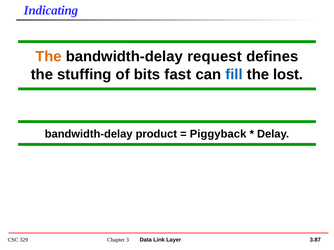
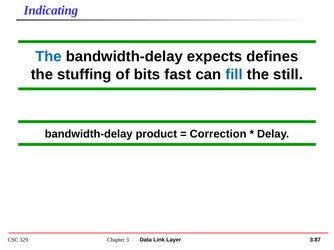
The colour: orange -> blue (48, 57)
request: request -> expects (215, 57)
lost: lost -> still (288, 75)
Piggyback: Piggyback -> Correction (218, 134)
